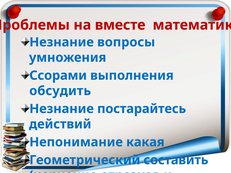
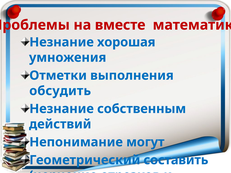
вопросы: вопросы -> хорошая (126, 42)
Ссорами: Ссорами -> Отметки (58, 76)
постарайтесь: постарайтесь -> собственным (142, 109)
какая: какая -> могут (145, 142)
